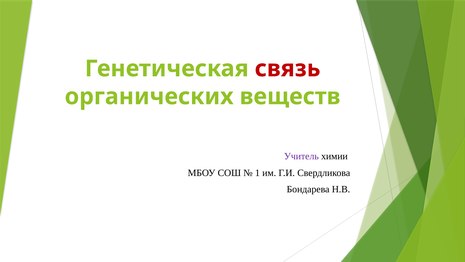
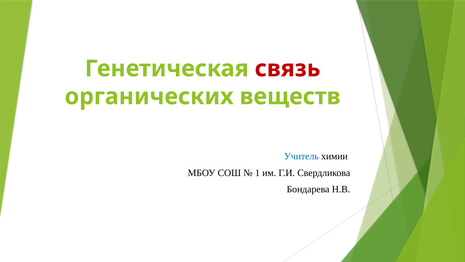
Учитель colour: purple -> blue (301, 156)
